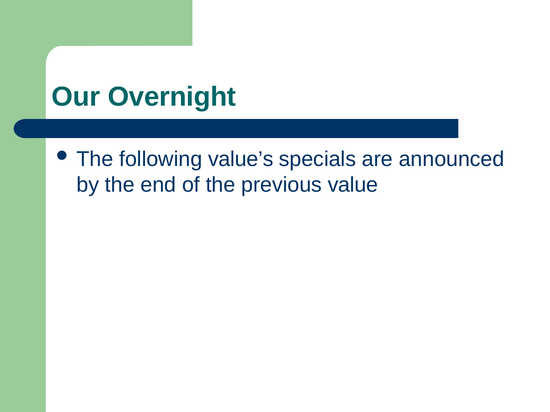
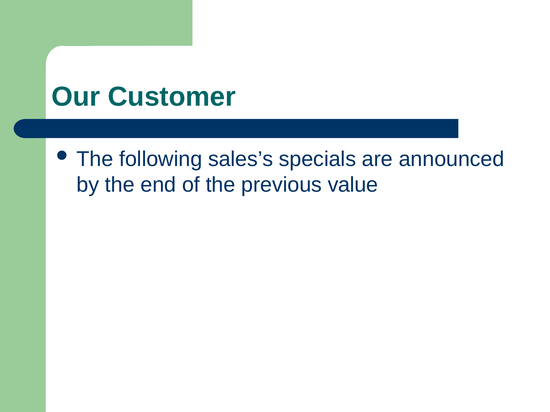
Overnight: Overnight -> Customer (172, 97)
value’s: value’s -> sales’s (241, 159)
